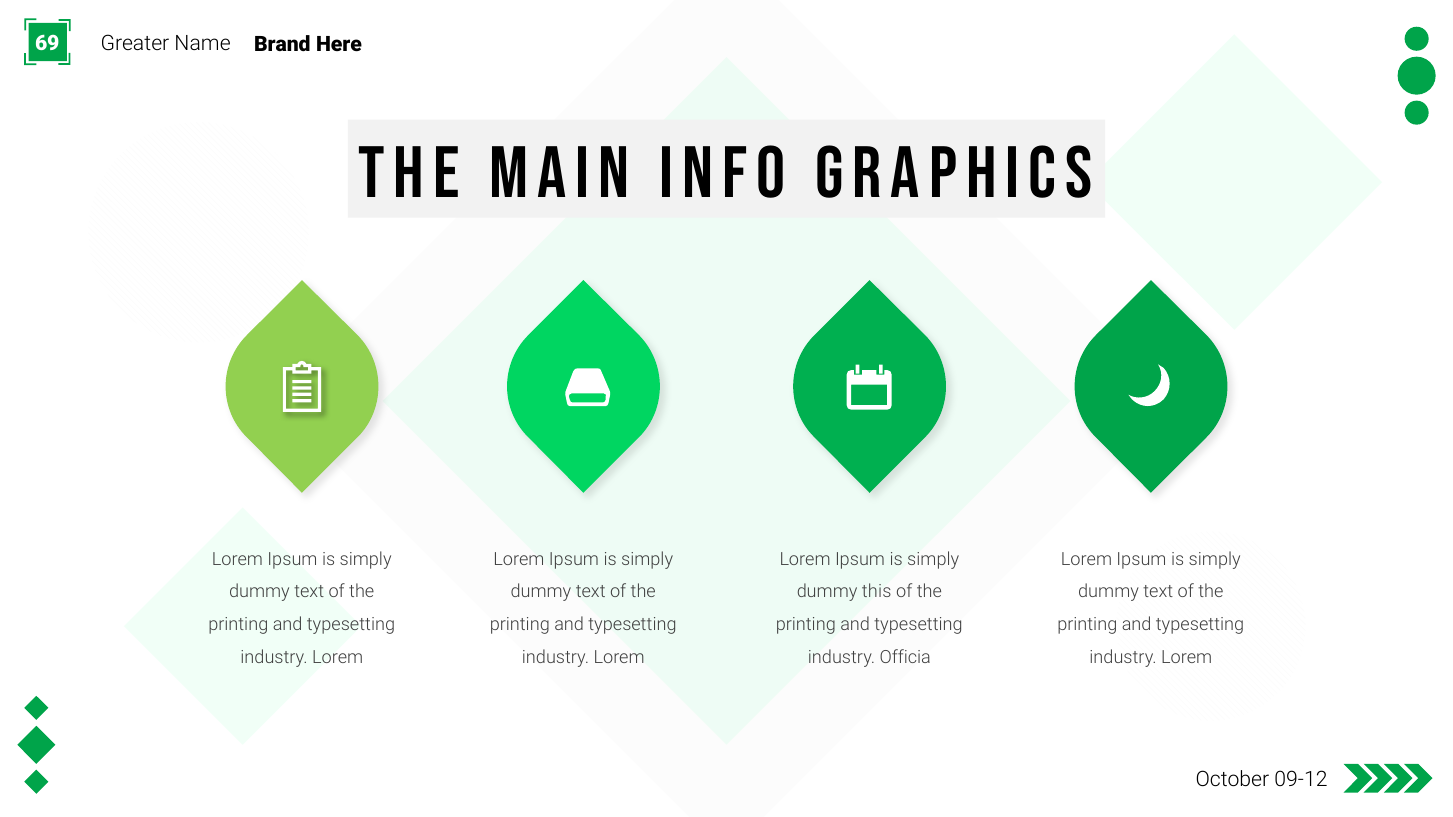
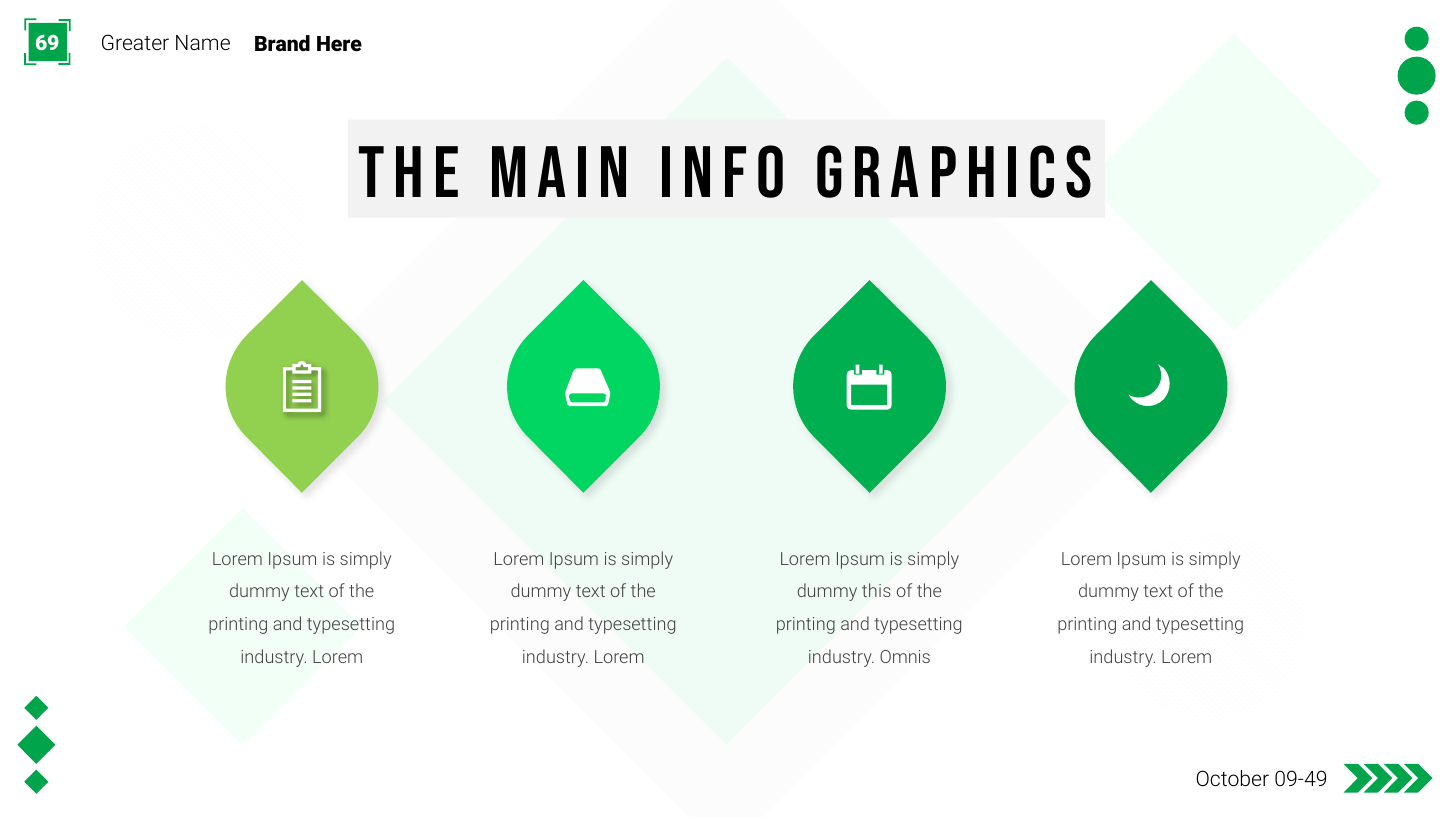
Officia: Officia -> Omnis (905, 657)
09-12: 09-12 -> 09-49 (1301, 780)
